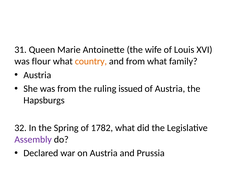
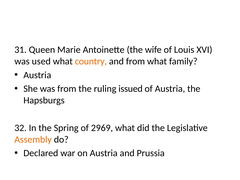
flour: flour -> used (41, 61)
1782: 1782 -> 2969 (102, 128)
Assembly colour: purple -> orange (33, 139)
